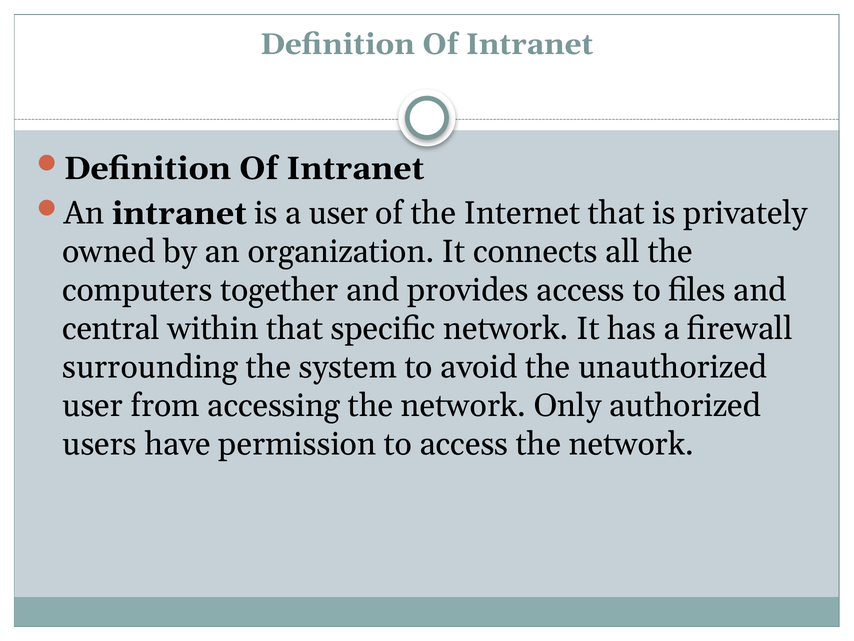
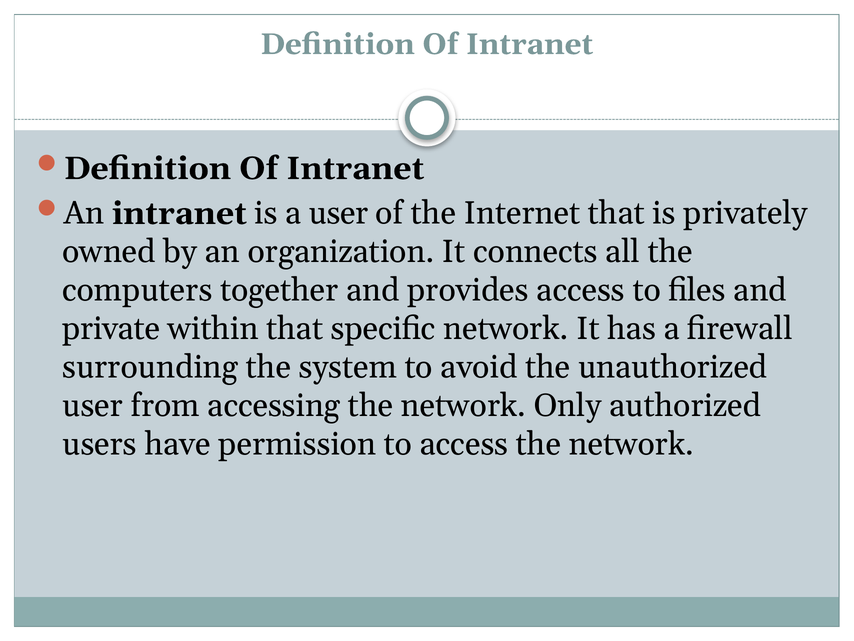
central: central -> private (111, 329)
